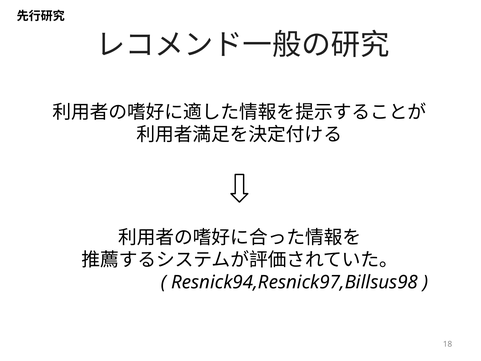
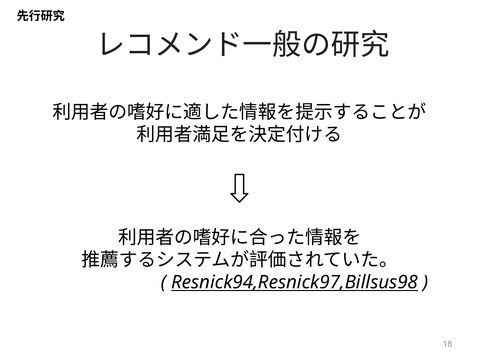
Resnick94,Resnick97,Billsus98 underline: none -> present (295, 282)
